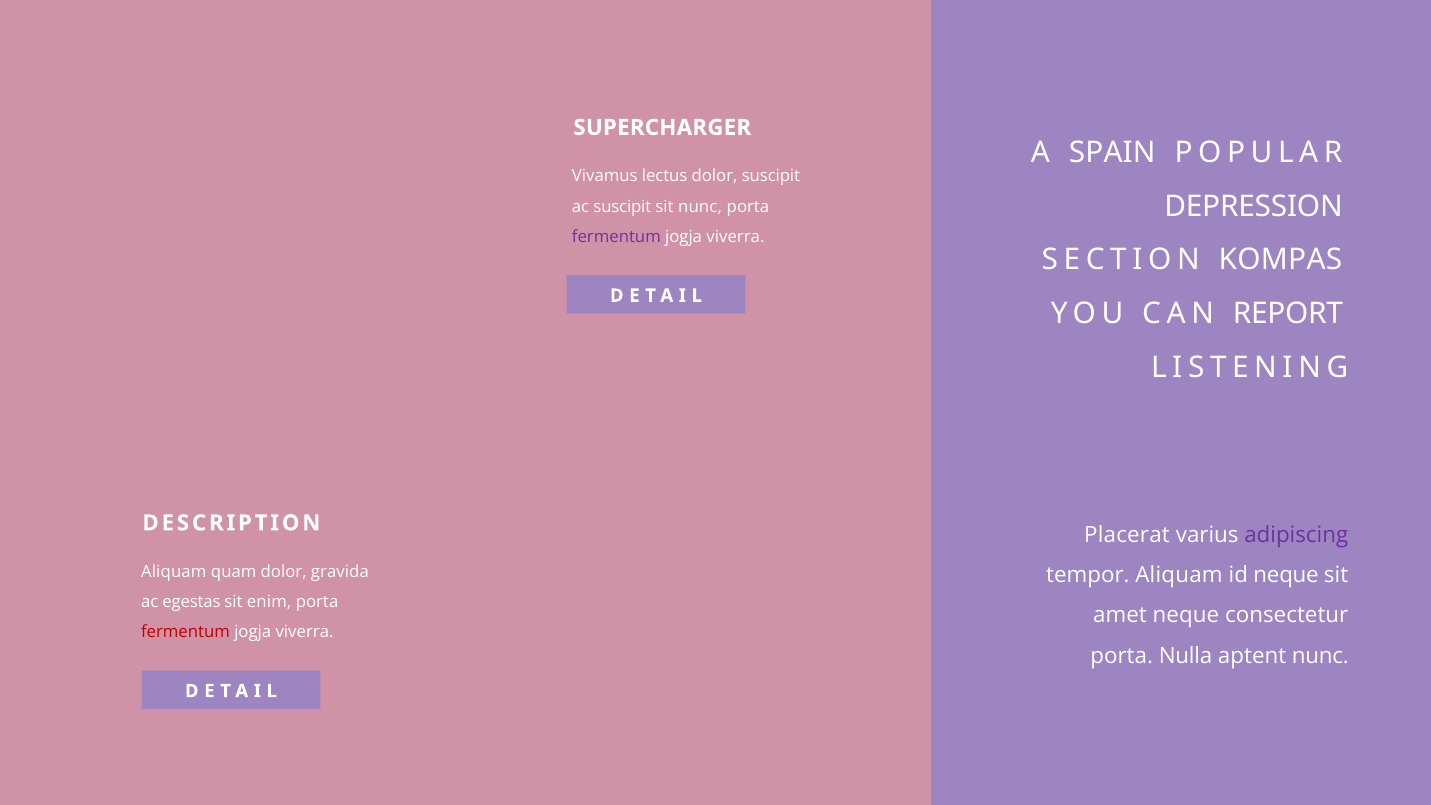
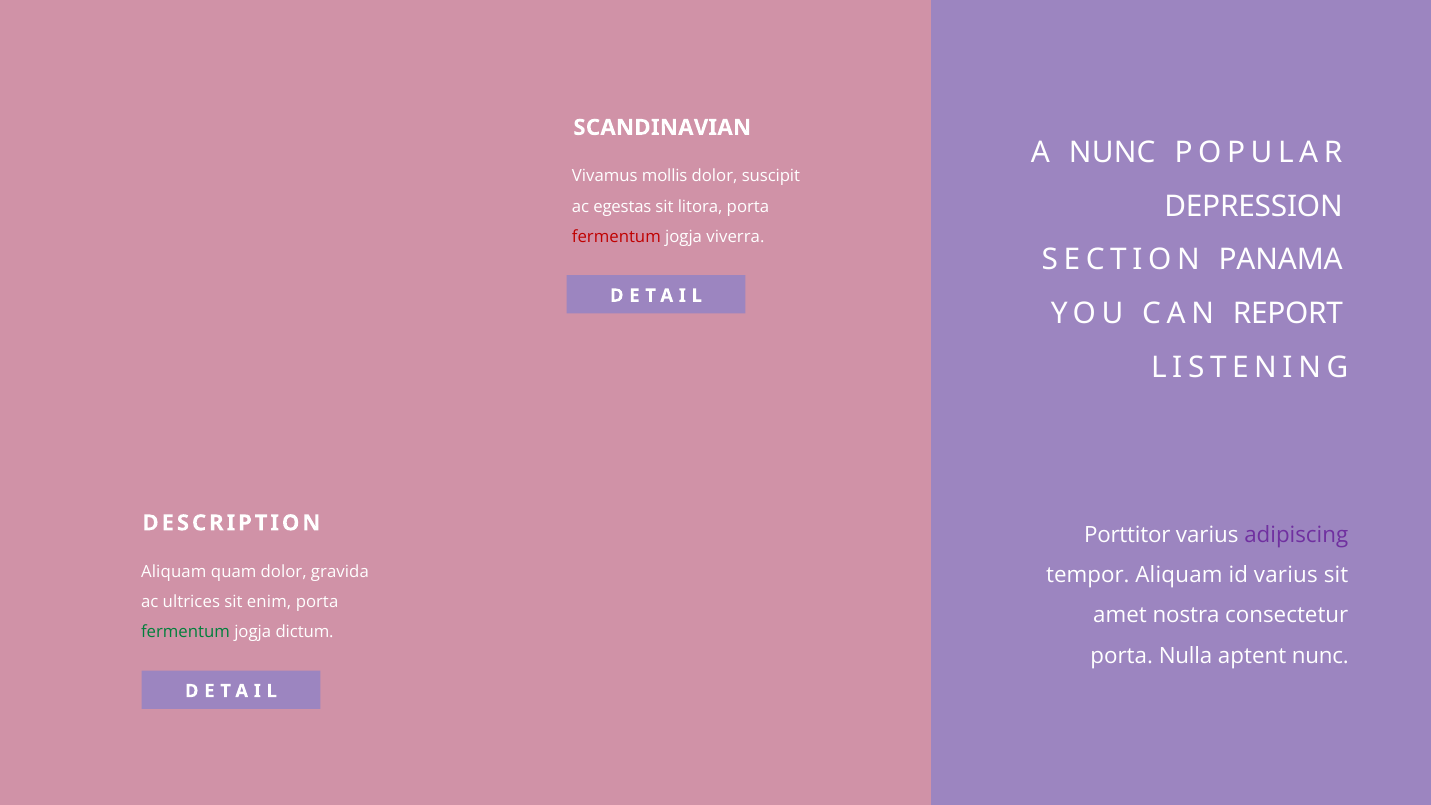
SUPERCHARGER: SUPERCHARGER -> SCANDINAVIAN (662, 128)
A SPAIN: SPAIN -> NUNC (1112, 153)
lectus: lectus -> mollis (665, 176)
ac suscipit: suscipit -> egestas (622, 206)
sit nunc: nunc -> litora (700, 206)
fermentum colour: purple -> red (616, 237)
KOMPAS: KOMPAS -> PANAMA (1281, 260)
Placerat: Placerat -> Porttitor (1127, 535)
id neque: neque -> varius (1286, 575)
egestas: egestas -> ultrices (191, 602)
amet neque: neque -> nostra (1186, 616)
fermentum colour: red -> green (185, 632)
viverra: viverra -> dictum (305, 632)
